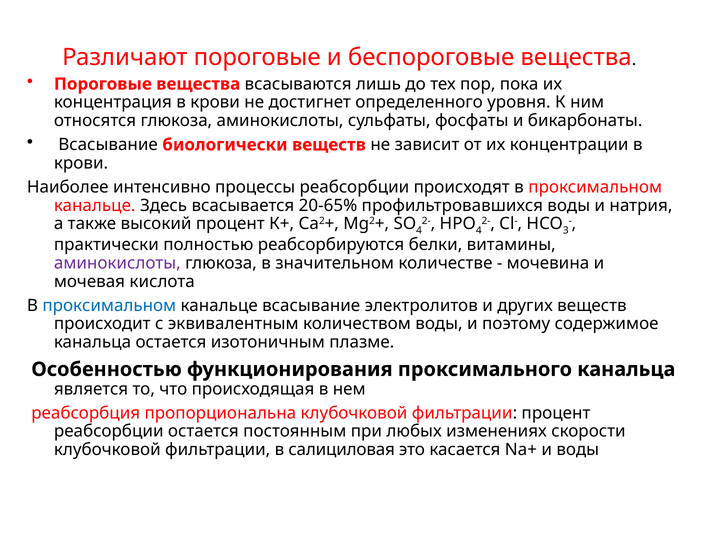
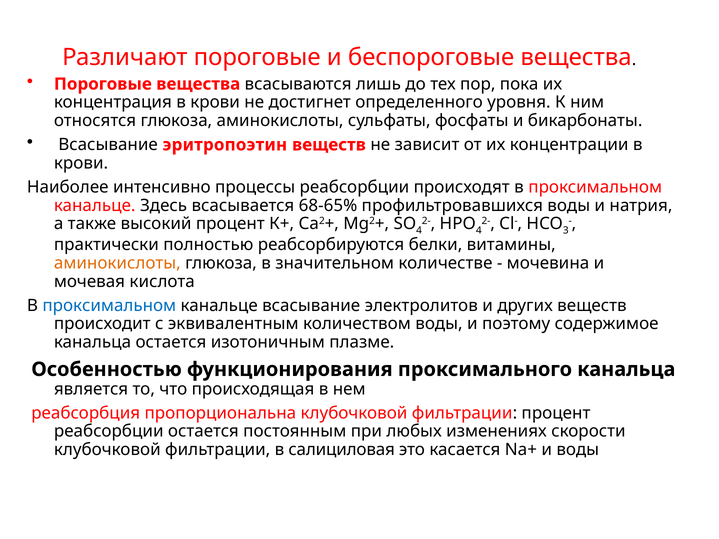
биологически: биологически -> эритропоэтин (225, 145)
20-65%: 20-65% -> 68-65% (328, 206)
аминокислоты colour: purple -> orange (117, 263)
